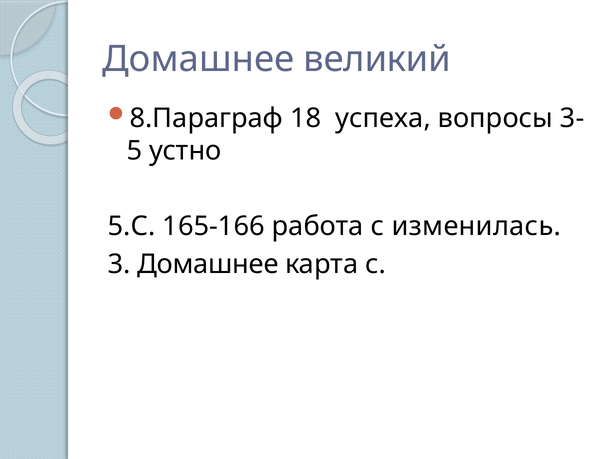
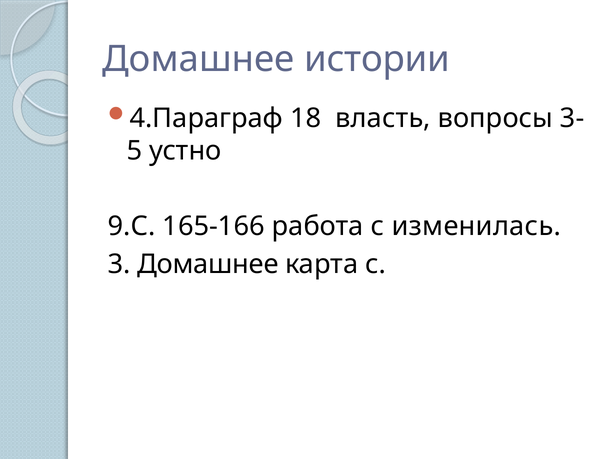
великий: великий -> истории (377, 59)
8.Параграф: 8.Параграф -> 4.Параграф (206, 118)
успеха: успеха -> власть (383, 118)
5.С: 5.С -> 9.С (132, 227)
